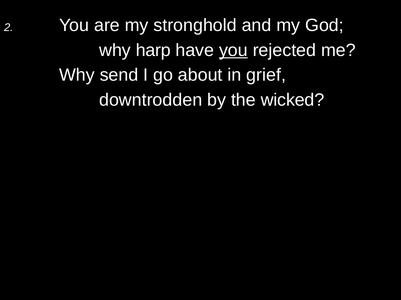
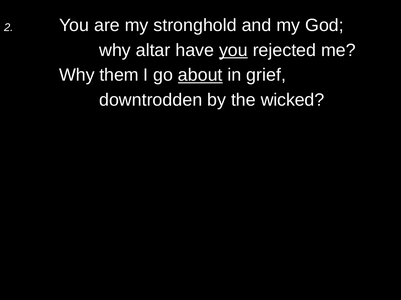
harp: harp -> altar (153, 50)
send: send -> them (119, 75)
about underline: none -> present (200, 75)
